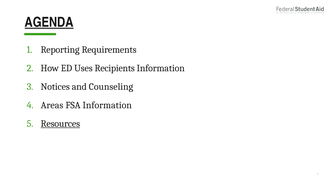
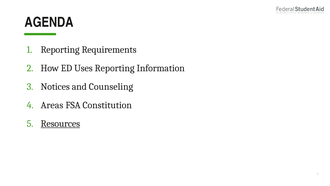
AGENDA underline: present -> none (49, 22)
Uses Recipients: Recipients -> Reporting (115, 68)
FSA Information: Information -> Constitution (107, 105)
